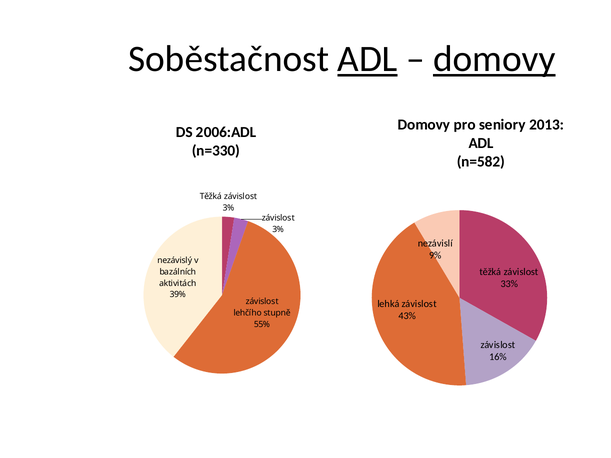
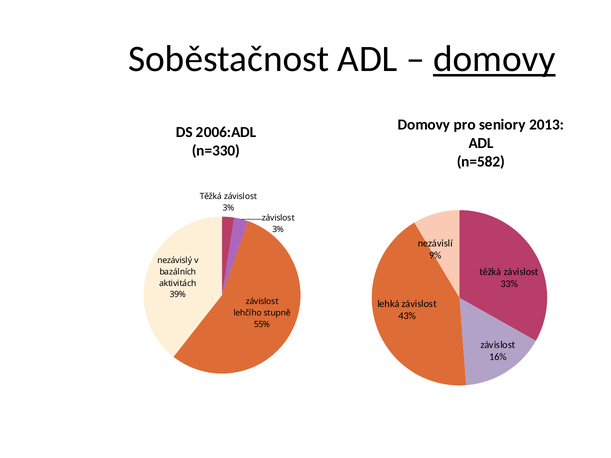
ADL underline: present -> none (368, 59)
